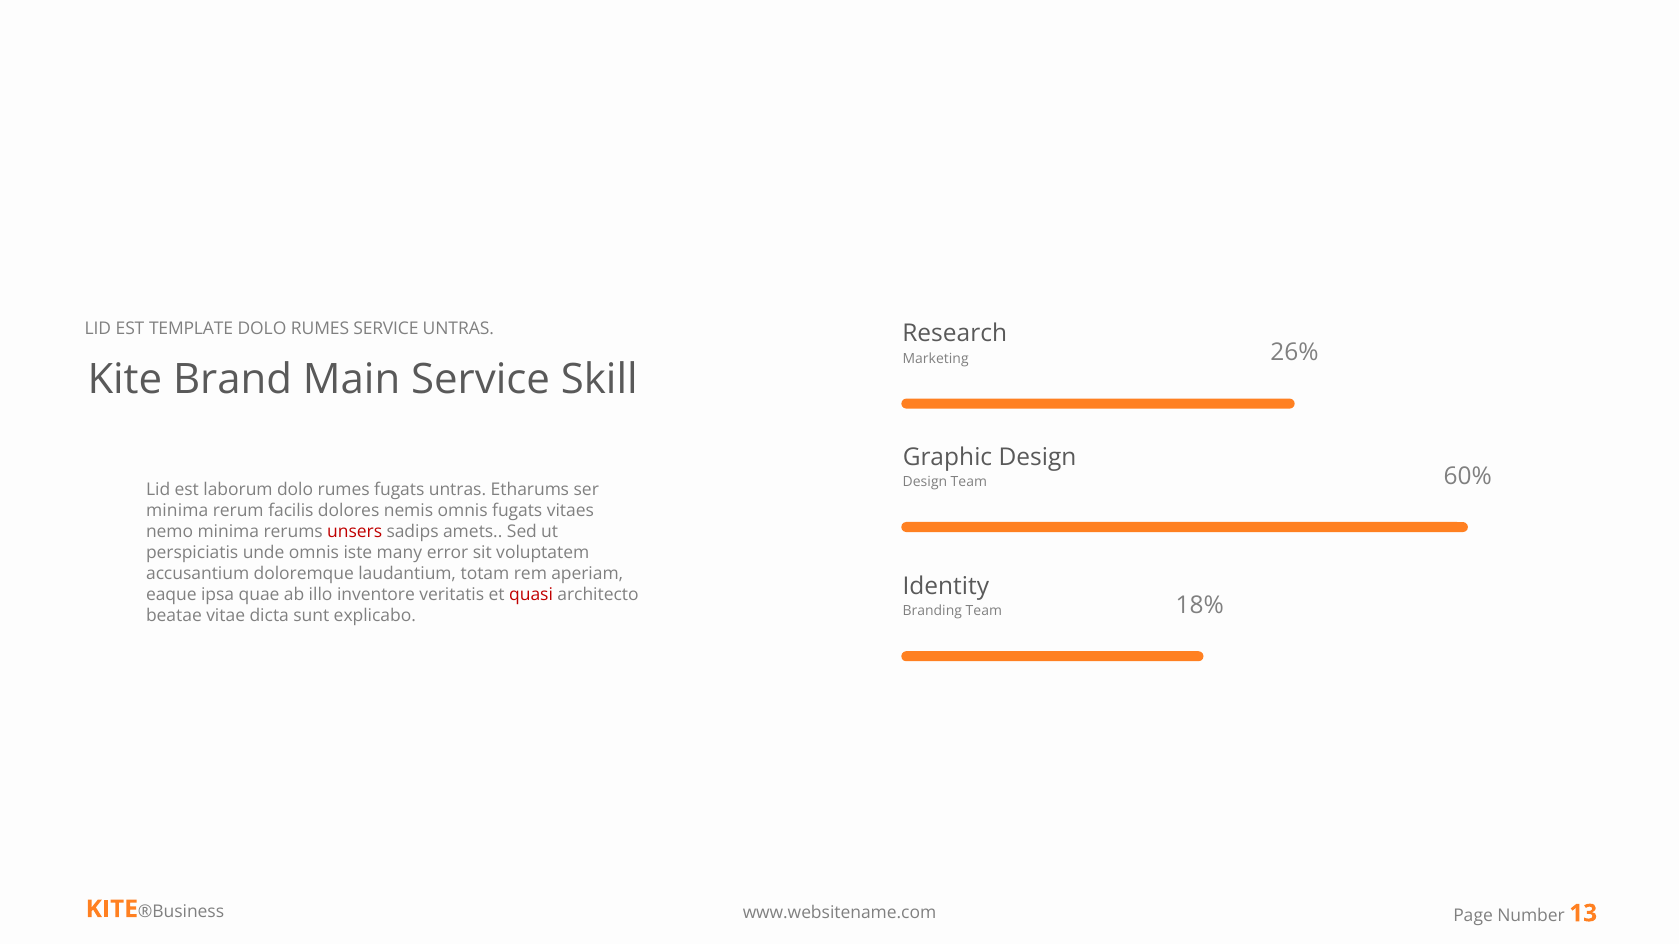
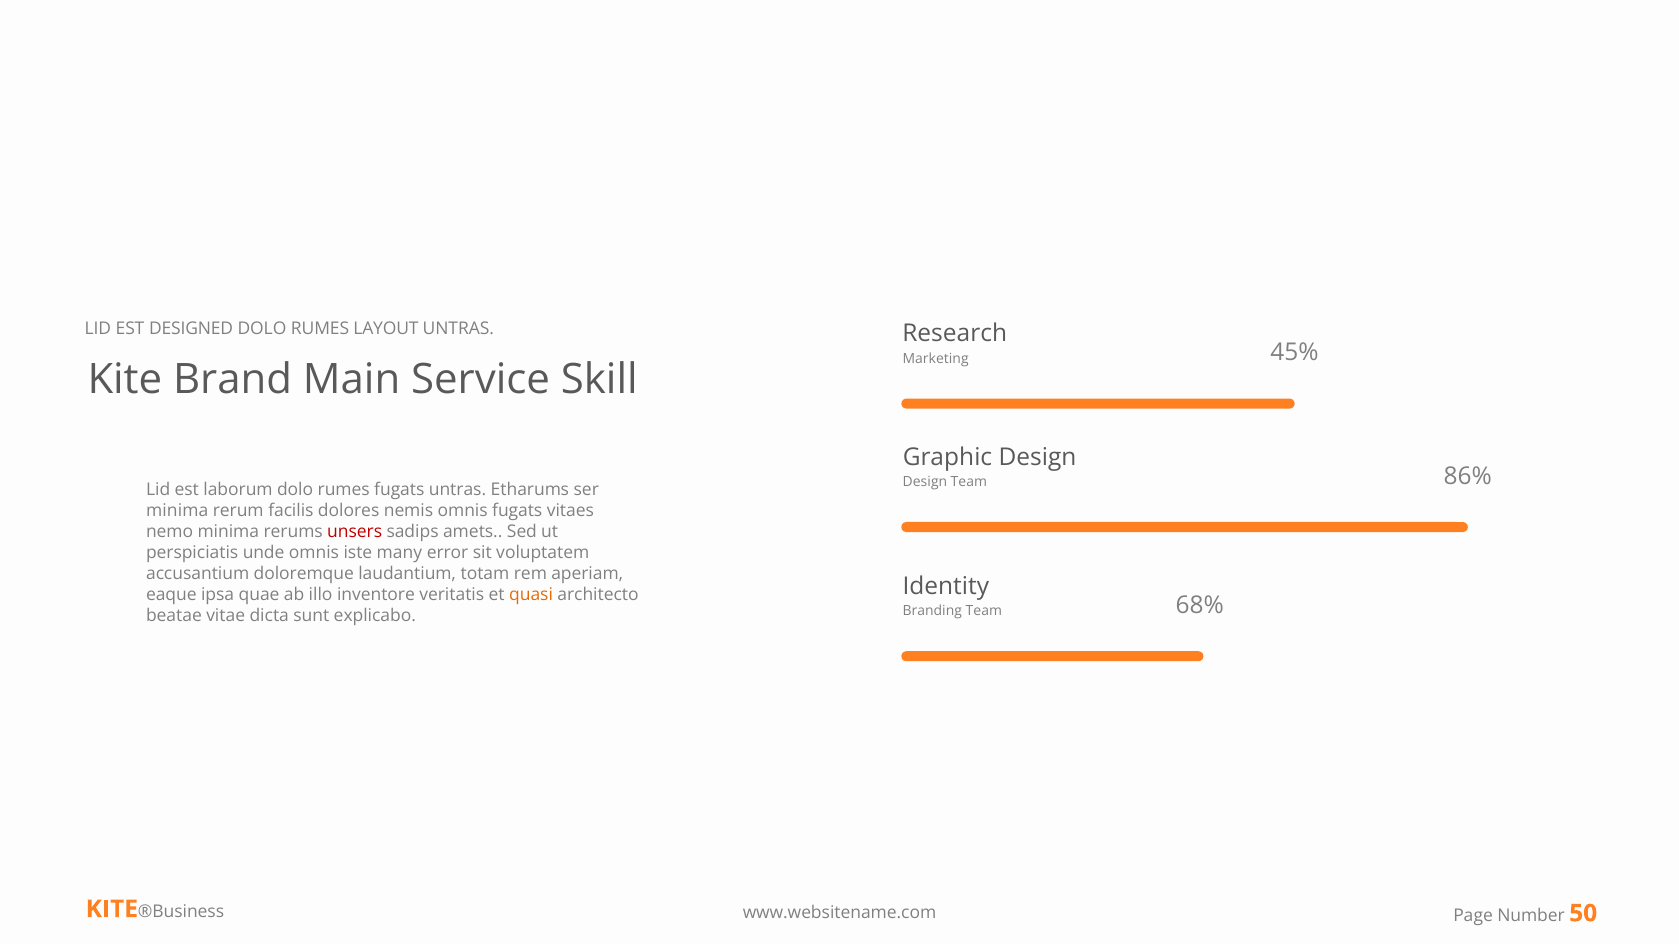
TEMPLATE: TEMPLATE -> DESIGNED (191, 329)
RUMES SERVICE: SERVICE -> LAYOUT (386, 329)
26%: 26% -> 45% (1295, 353)
60%: 60% -> 86% (1468, 476)
quasi colour: red -> orange (531, 595)
18%: 18% -> 68% (1200, 606)
13: 13 -> 50 (1583, 914)
